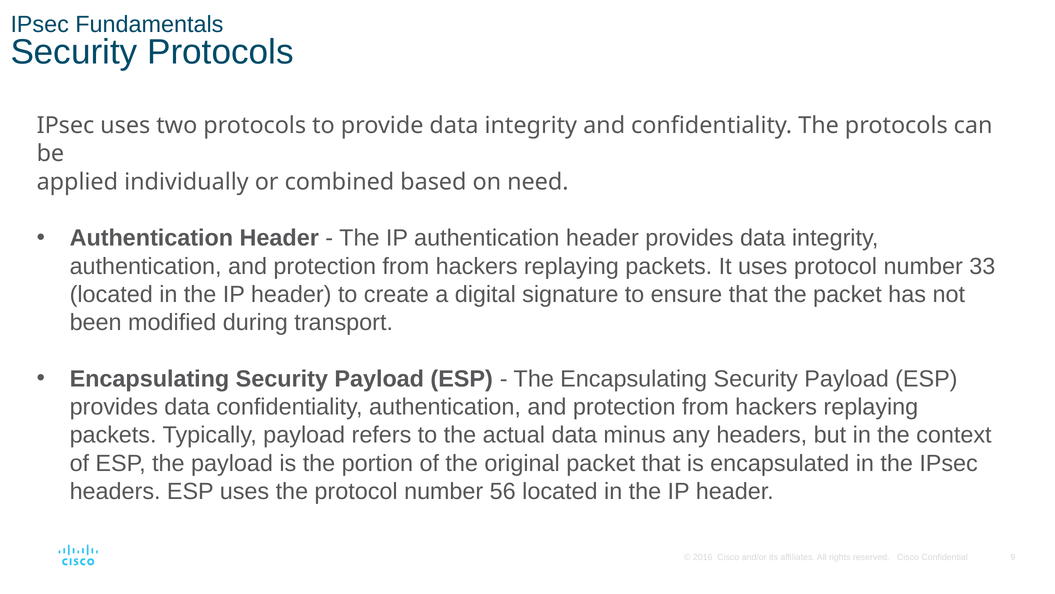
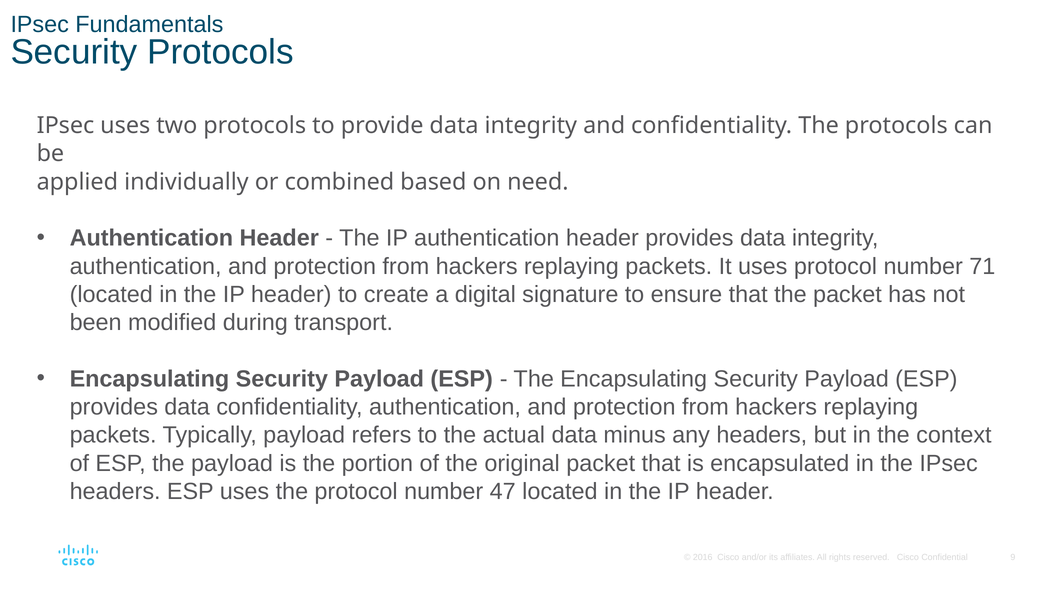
33: 33 -> 71 (982, 266)
56: 56 -> 47 (503, 491)
